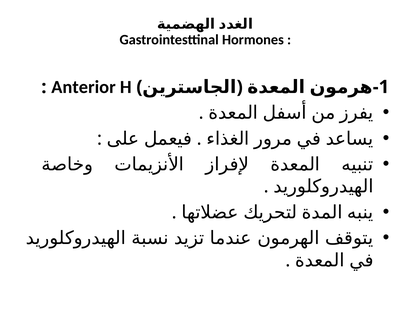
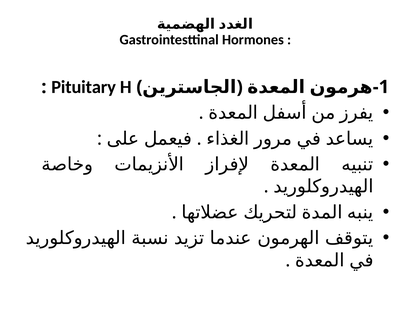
Anterior: Anterior -> Pituitary (84, 87)
